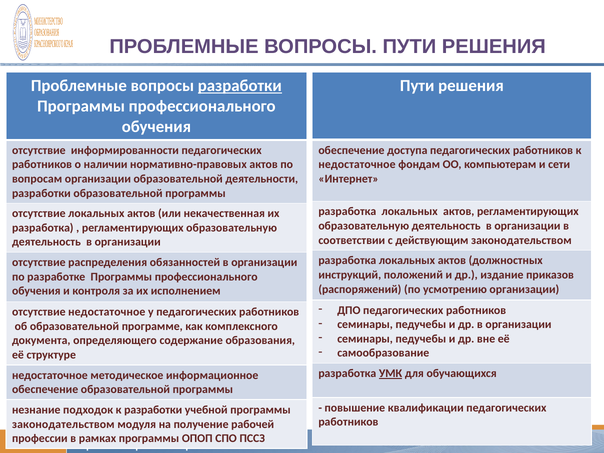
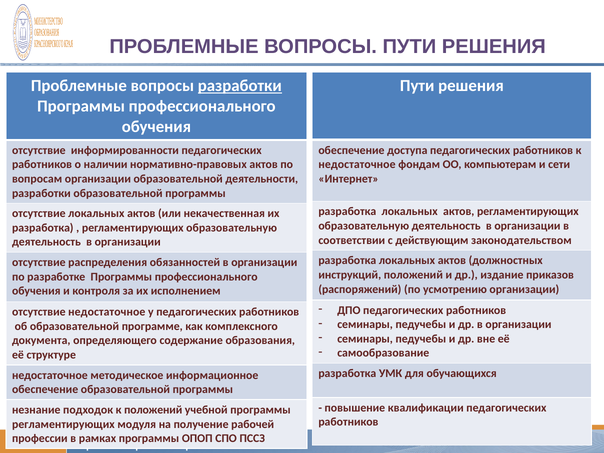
УМК underline: present -> none (391, 373)
к разработки: разработки -> положений (153, 410)
законодательством: законодательством -> регламентирующих (63, 424)
